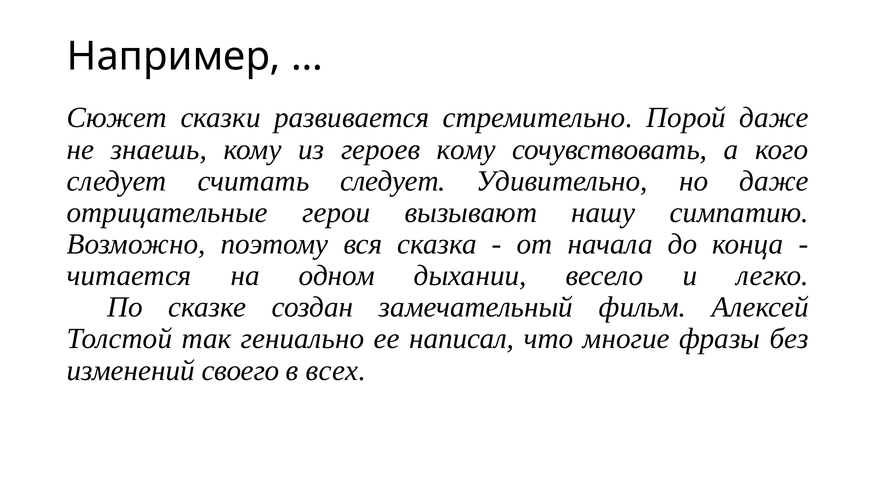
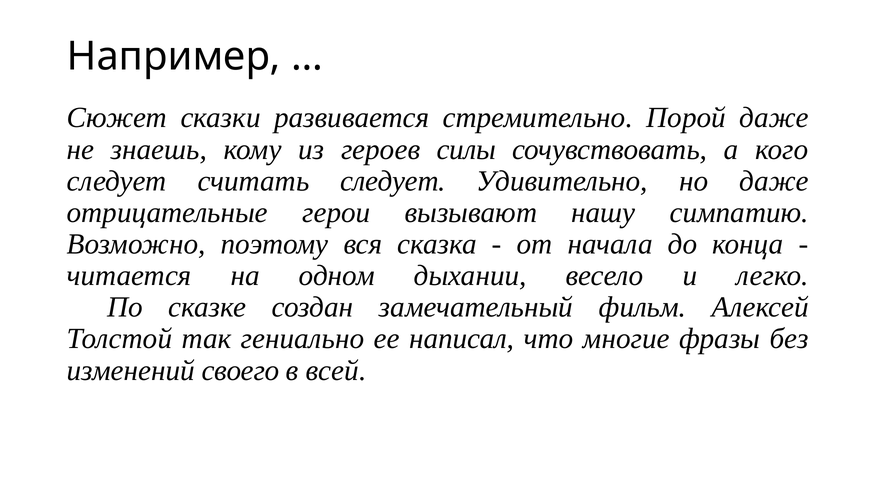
героев кому: кому -> силы (466, 149)
всех: всех -> всей (336, 370)
